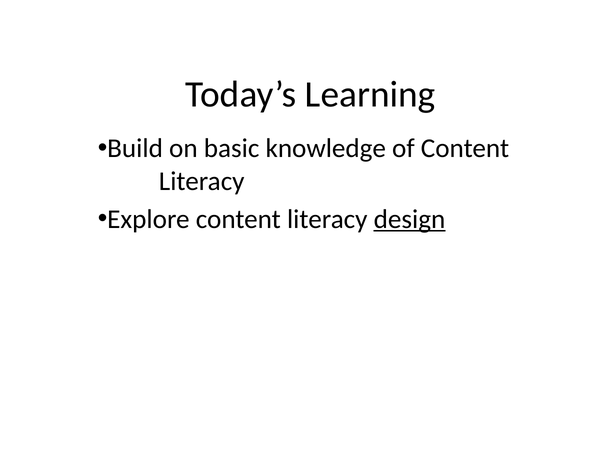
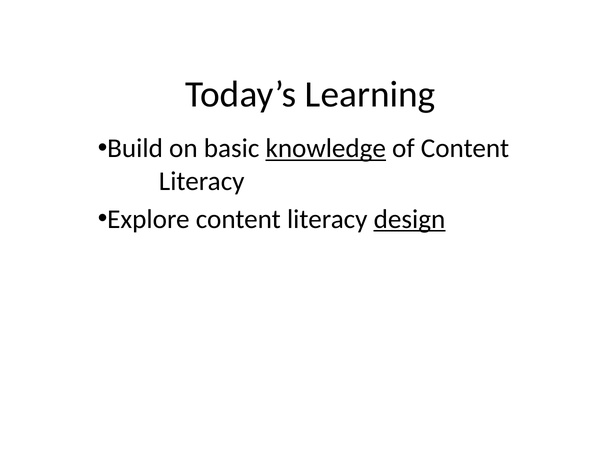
knowledge underline: none -> present (326, 149)
